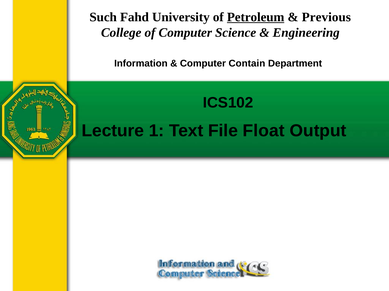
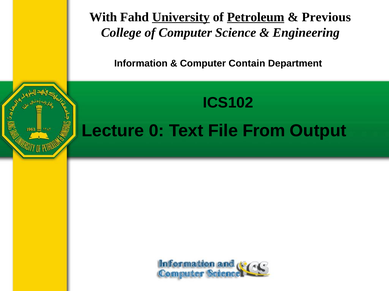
Such: Such -> With (103, 17)
University underline: none -> present (181, 17)
1: 1 -> 0 (157, 131)
Float: Float -> From (264, 131)
